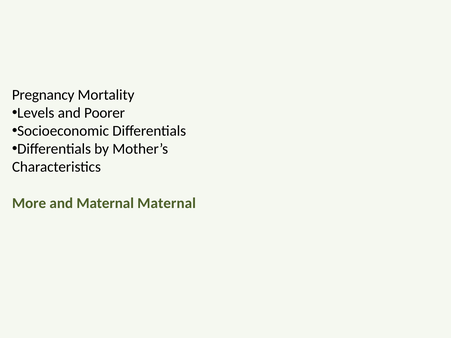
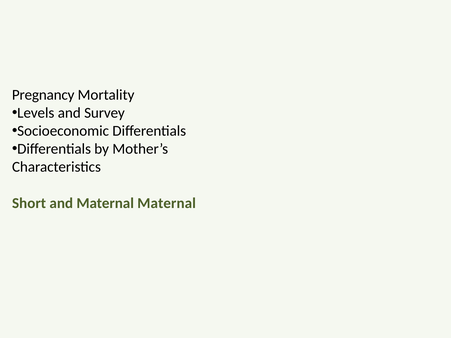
Poorer: Poorer -> Survey (104, 113)
More: More -> Short (29, 203)
